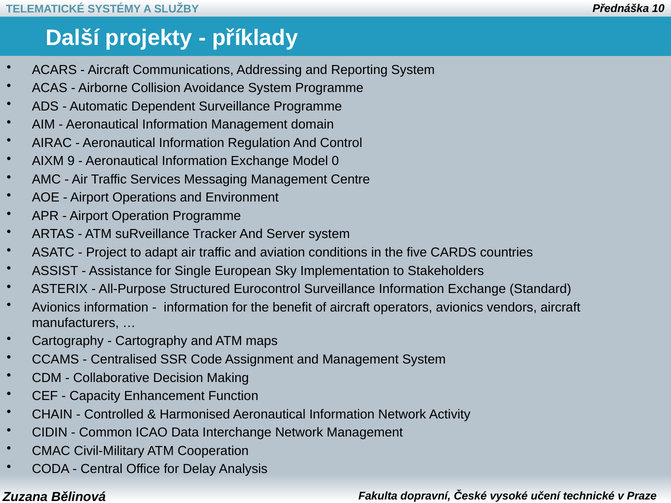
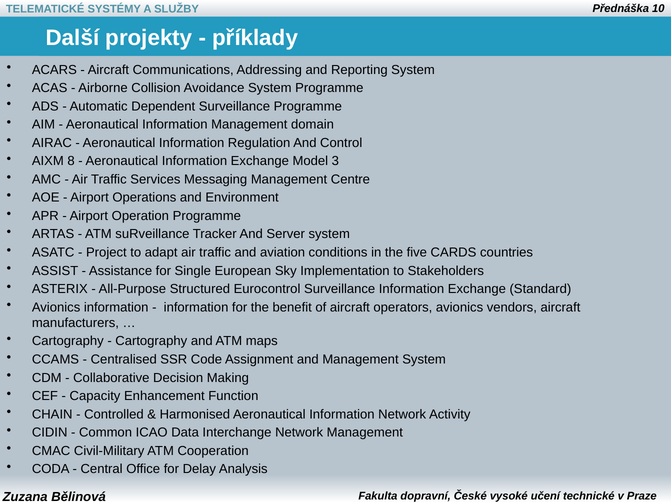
9: 9 -> 8 (71, 161)
0: 0 -> 3 (335, 161)
